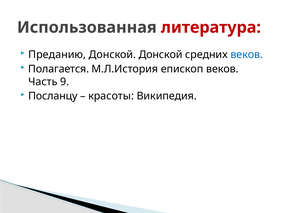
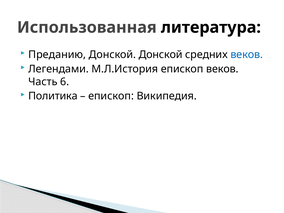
литература colour: red -> black (211, 27)
Полагается: Полагается -> Легендами (59, 69)
9: 9 -> 6 (65, 82)
Посланцу: Посланцу -> Политика (53, 96)
красоты: красоты -> епископ (111, 96)
